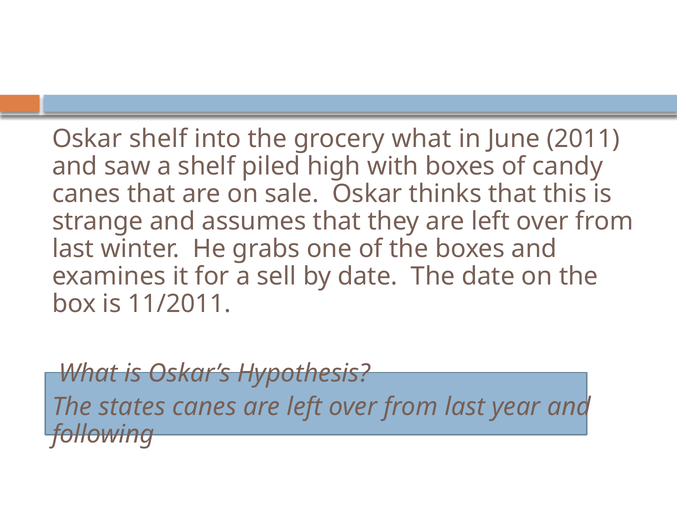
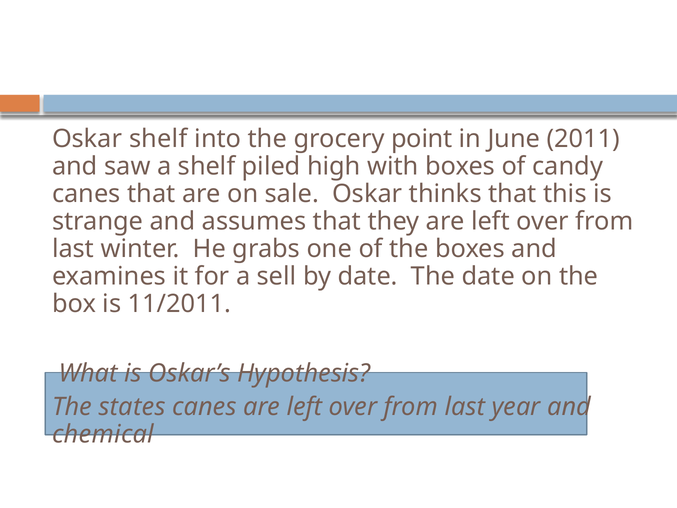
grocery what: what -> point (422, 139)
following: following -> chemical (103, 434)
